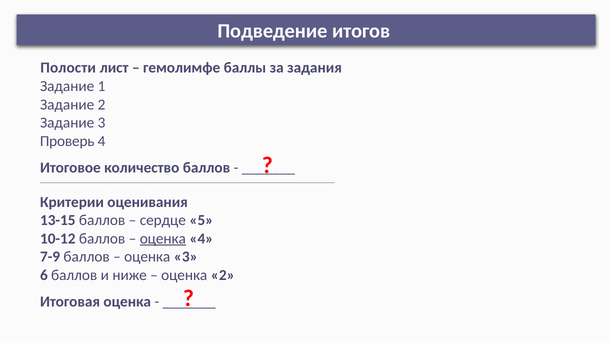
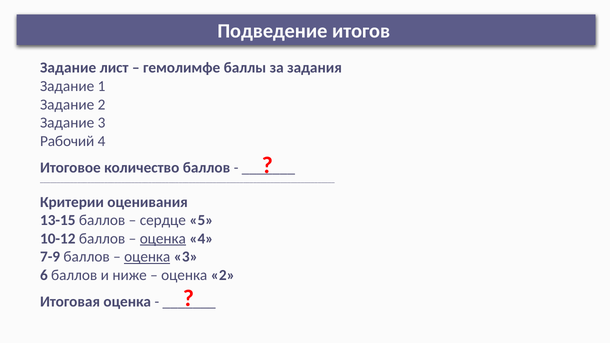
Полости: Полости -> Задание (68, 68)
Проверь: Проверь -> Рабочий (67, 141)
оценка underline: none -> present (147, 257)
